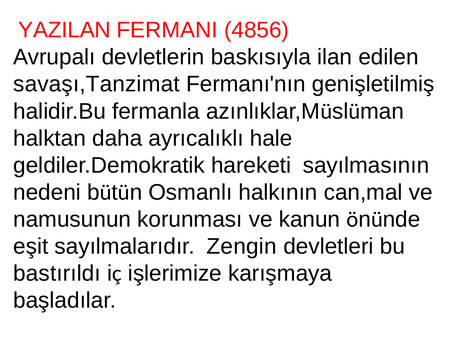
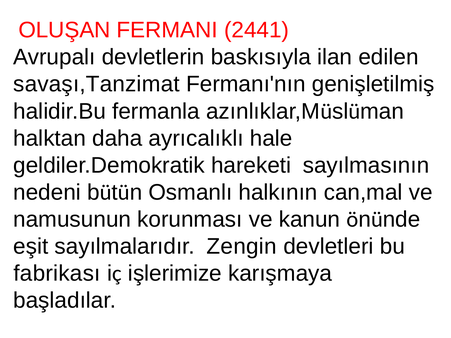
YAZILAN: YAZILAN -> OLUŞAN (64, 30)
4856: 4856 -> 2441 (257, 30)
bastırıldı: bastırıldı -> fabrikası (57, 274)
